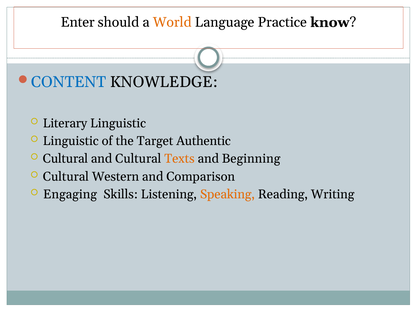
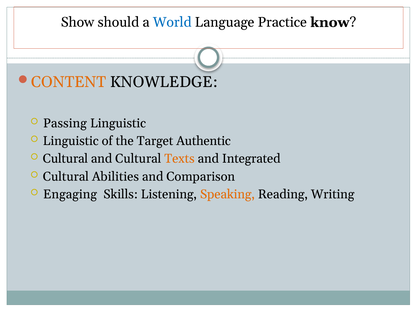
Enter: Enter -> Show (78, 22)
World colour: orange -> blue (172, 22)
CONTENT colour: blue -> orange (69, 82)
Literary: Literary -> Passing (65, 123)
Beginning: Beginning -> Integrated (251, 159)
Western: Western -> Abilities (115, 177)
